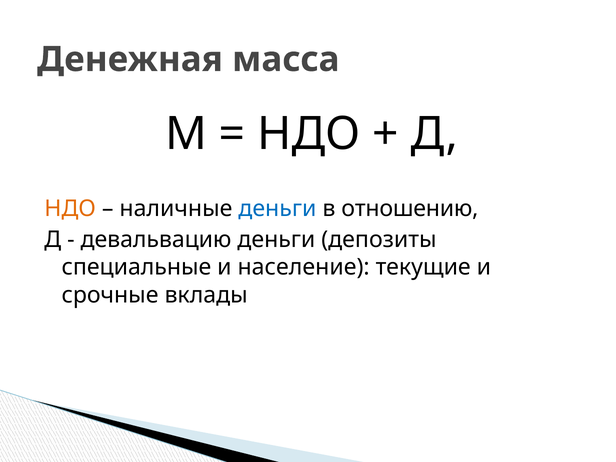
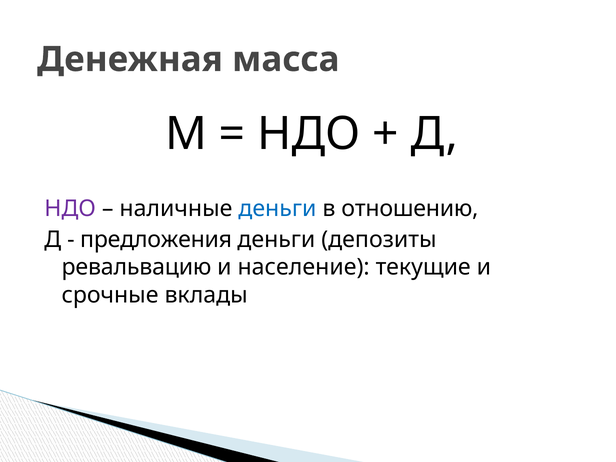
НДО colour: orange -> purple (70, 208)
девальвацию: девальвацию -> предложения (156, 240)
специальные: специальные -> ревальвацию (137, 267)
